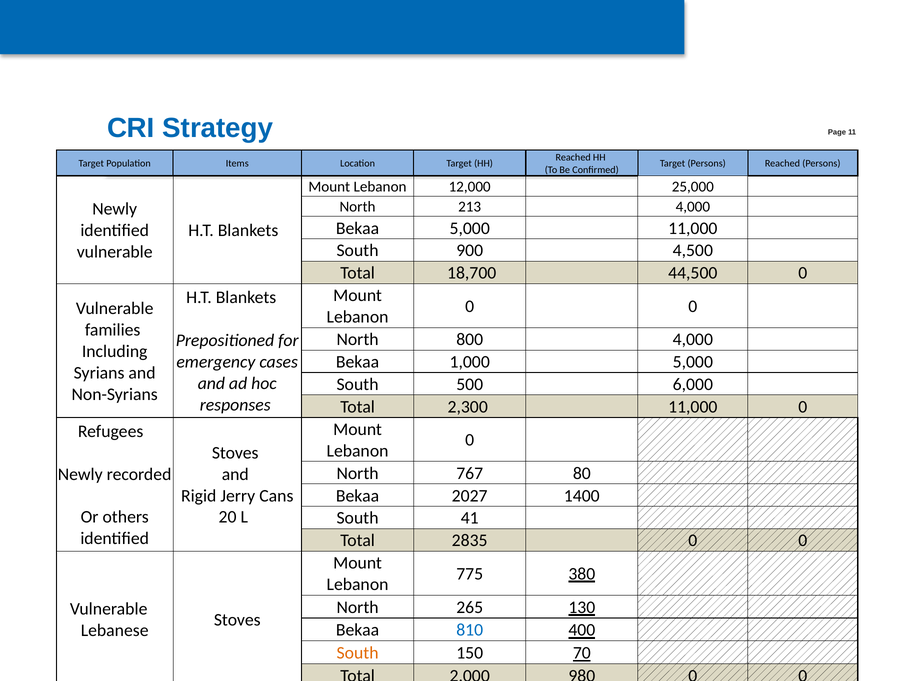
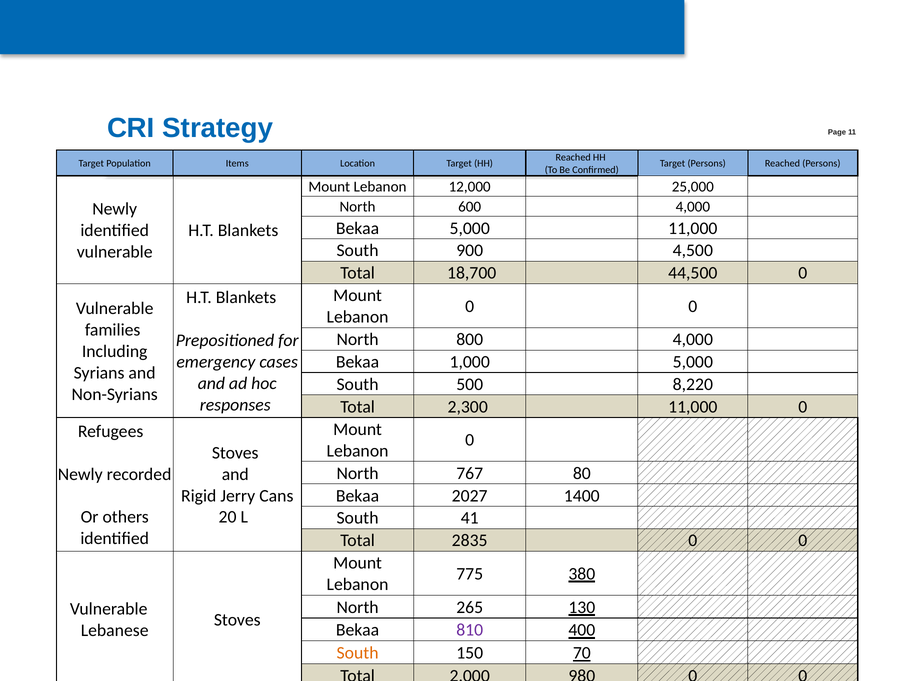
213: 213 -> 600 (470, 207)
6,000: 6,000 -> 8,220 (693, 385)
810 colour: blue -> purple (470, 631)
